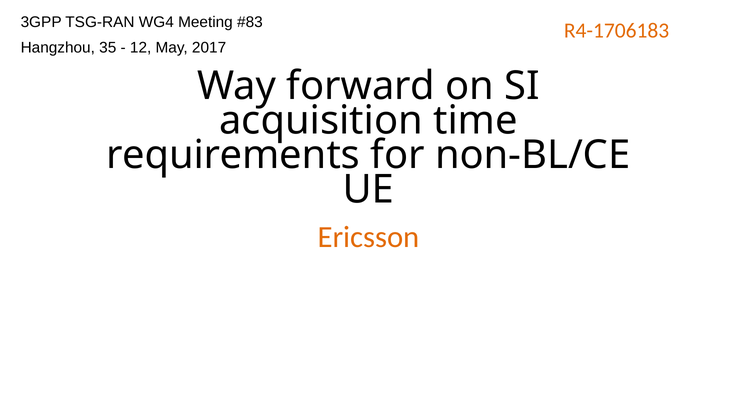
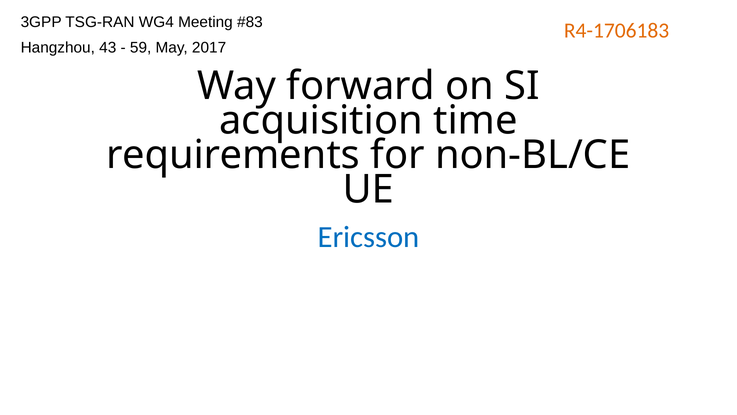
35: 35 -> 43 (108, 48)
12: 12 -> 59 (141, 48)
Ericsson colour: orange -> blue (368, 237)
